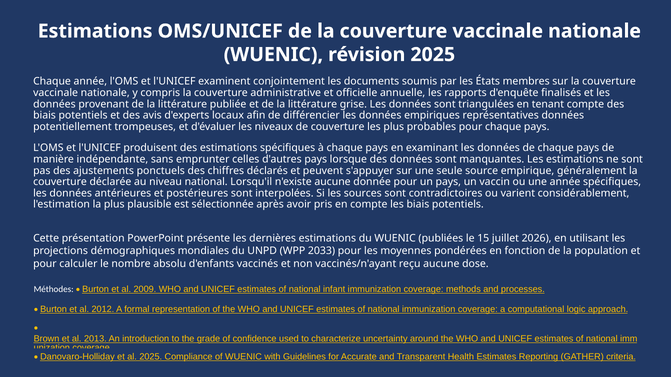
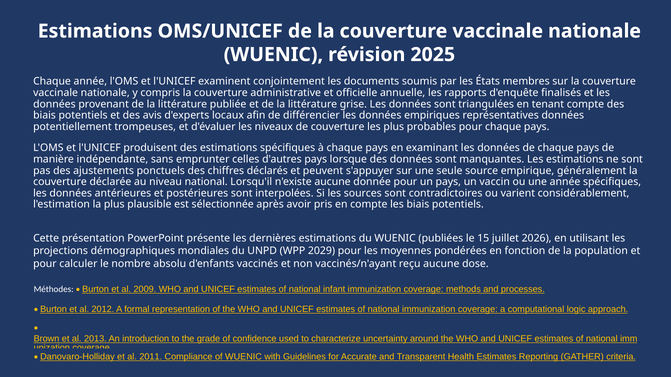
2033: 2033 -> 2029 (322, 251)
al 2025: 2025 -> 2011 (151, 357)
